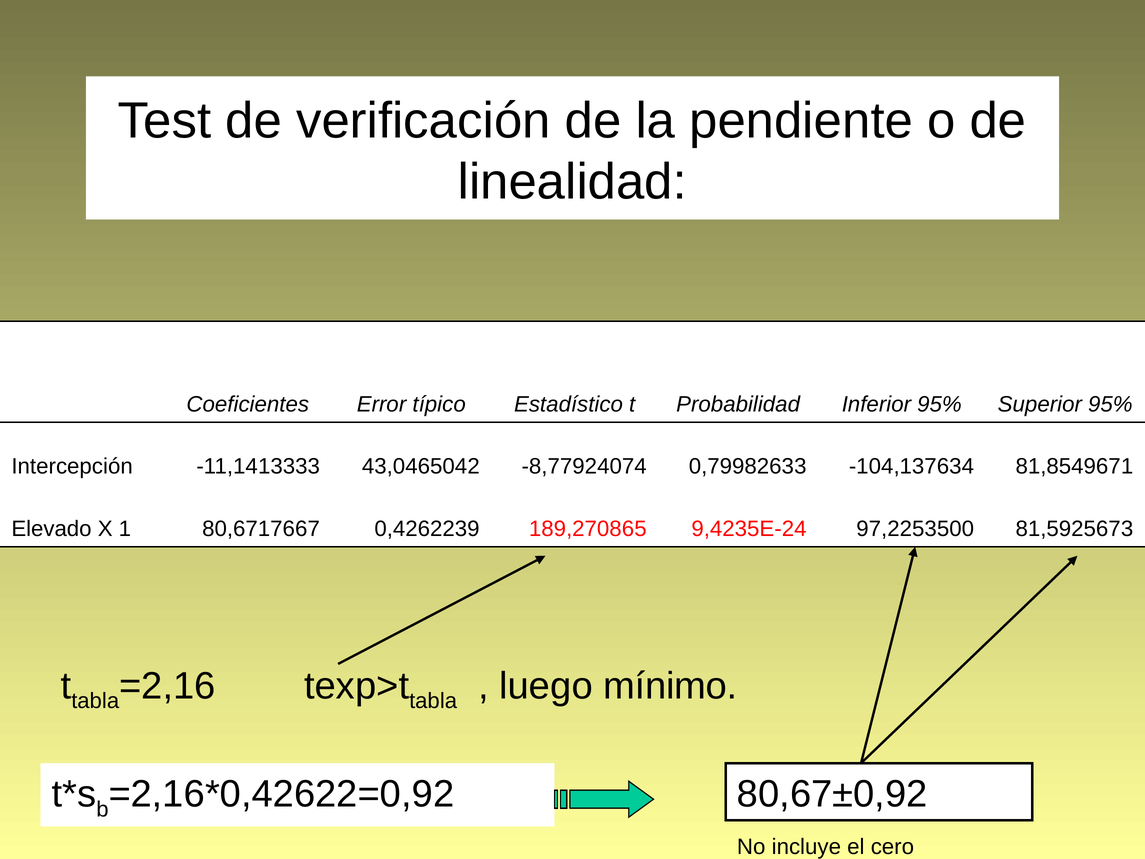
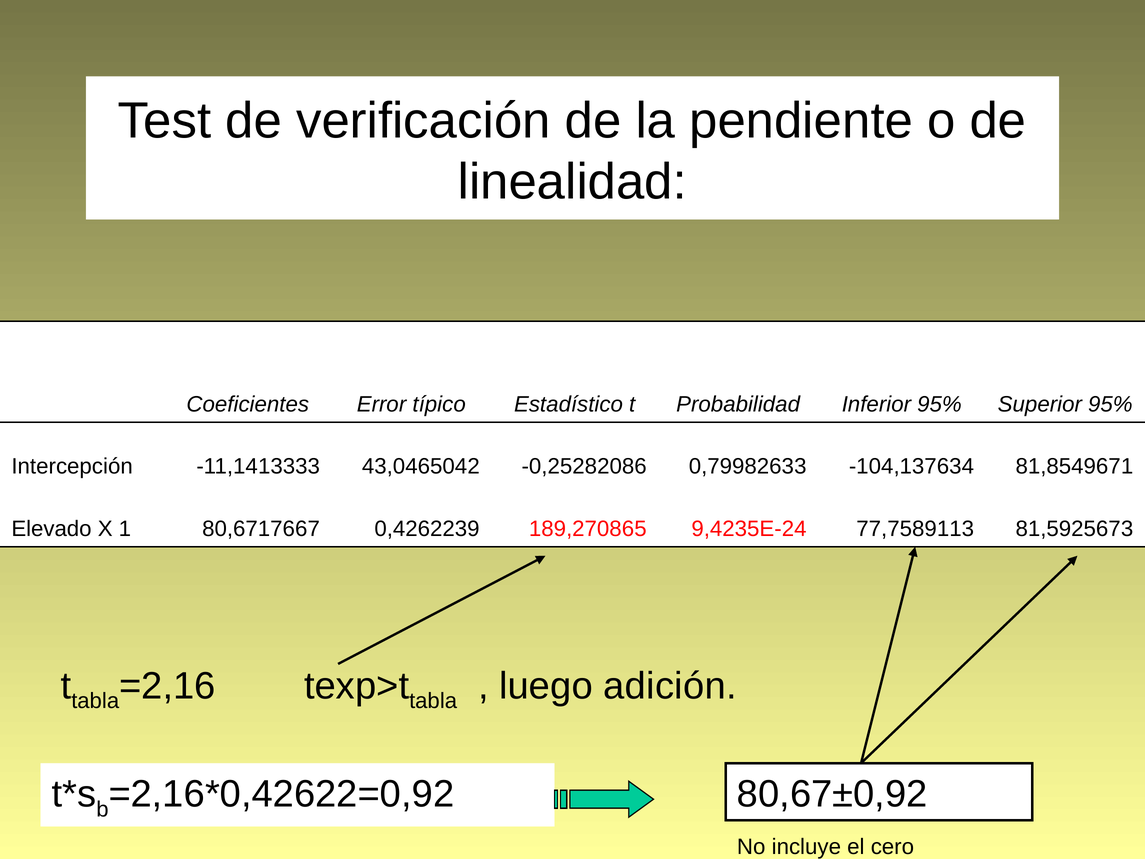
-8,77924074: -8,77924074 -> -0,25282086 (584, 466)
97,2253500: 97,2253500 -> 77,7589113 (915, 529)
mínimo: mínimo -> adición (670, 686)
